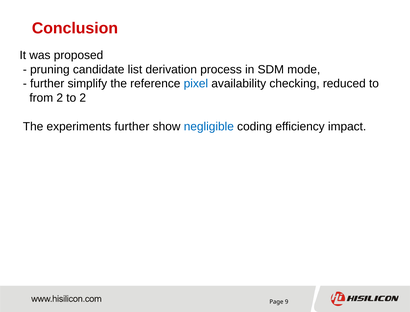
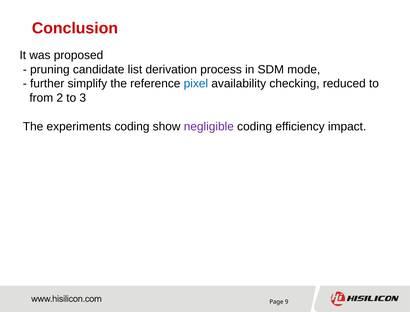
to 2: 2 -> 3 (83, 98)
experiments further: further -> coding (132, 126)
negligible colour: blue -> purple (209, 126)
